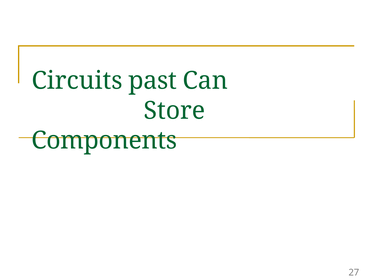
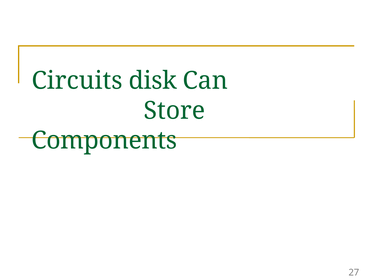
past: past -> disk (153, 81)
